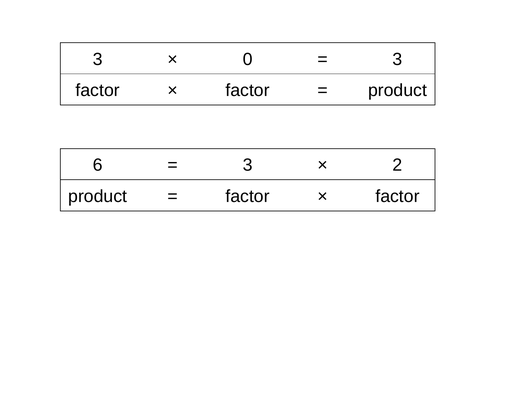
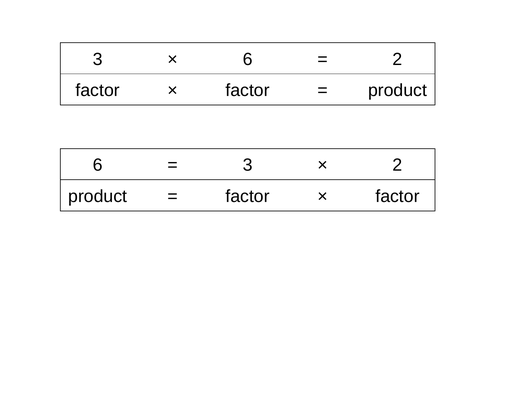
0: 0 -> 6 (248, 59)
3: 3 -> 2 (398, 59)
